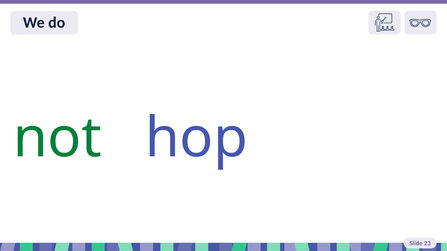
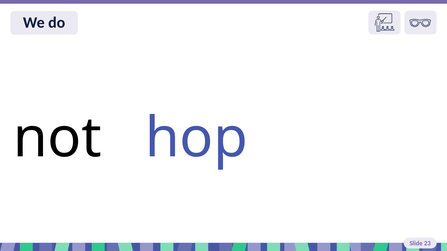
not colour: green -> black (57, 138)
